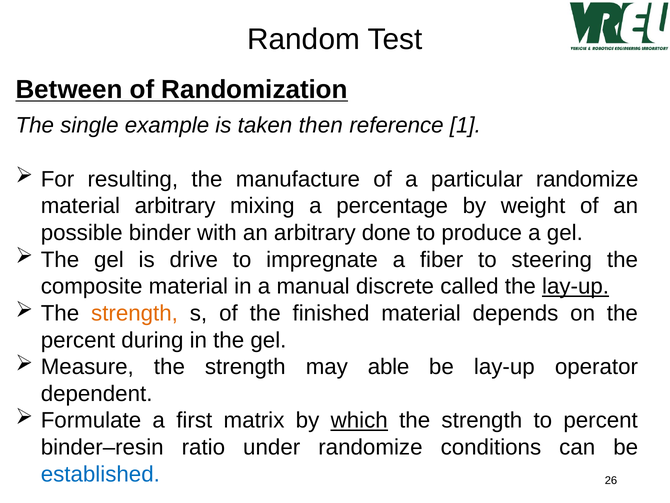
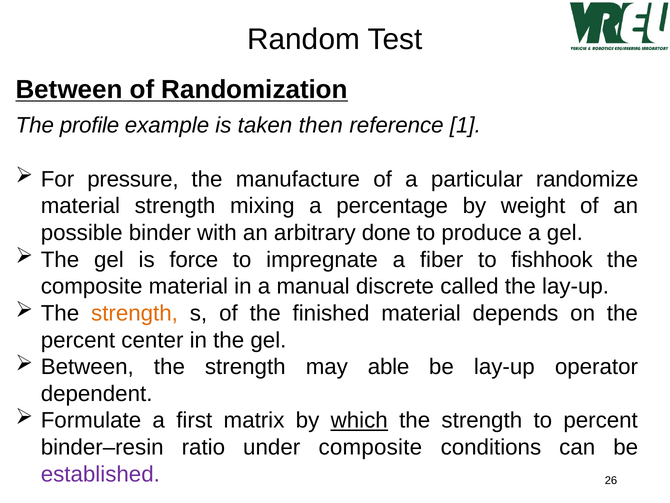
single: single -> profile (90, 125)
resulting: resulting -> pressure (133, 179)
material arbitrary: arbitrary -> strength (175, 206)
drive: drive -> force (194, 259)
steering: steering -> fishhook (552, 259)
lay-up underline: present -> none (576, 286)
during: during -> center (152, 340)
Measure: Measure -> Between (87, 367)
under randomize: randomize -> composite (370, 447)
established colour: blue -> purple (100, 474)
